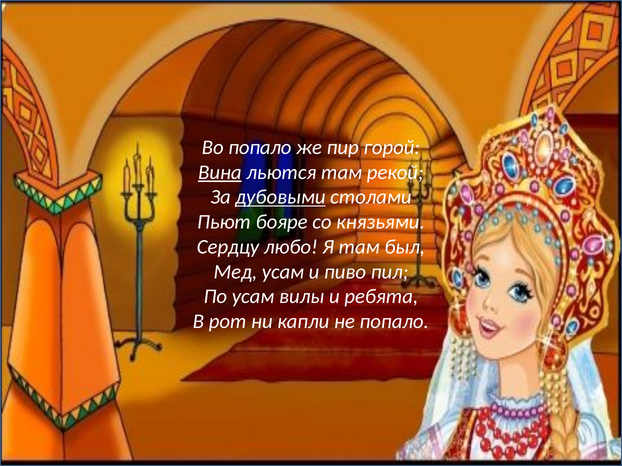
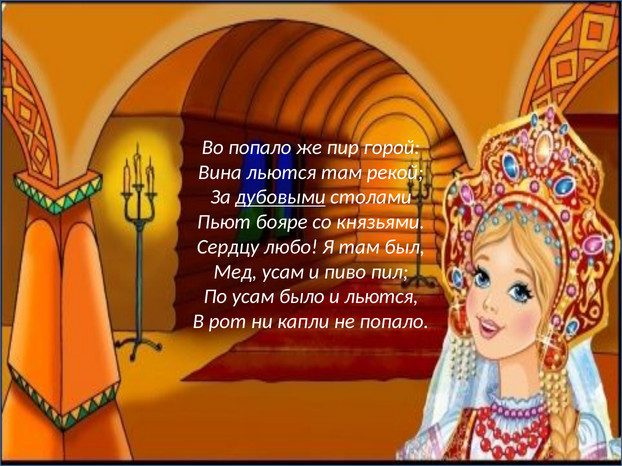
Вина underline: present -> none (220, 172)
вилы: вилы -> было (302, 297)
и ребята: ребята -> льются (381, 297)
